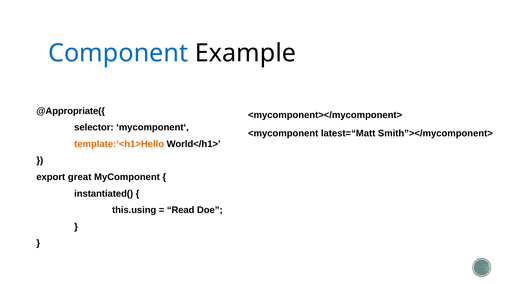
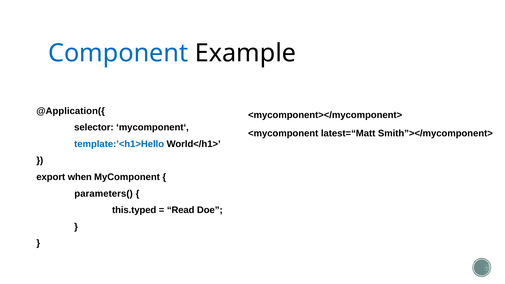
@Appropriate({: @Appropriate({ -> @Application({ (71, 111)
template:’<h1>Hello colour: orange -> blue (119, 144)
great: great -> when (80, 177)
instantiated(: instantiated( -> parameters( (104, 194)
this.using: this.using -> this.typed (134, 210)
